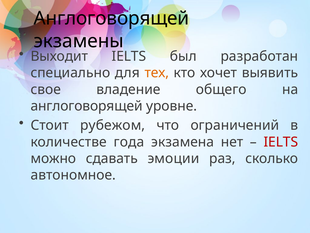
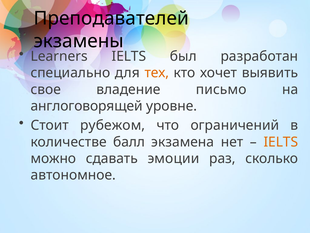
Англоговорящей: Англоговорящей -> Преподавателей (111, 18)
Выходит: Выходит -> Learners (59, 56)
общего: общего -> письмо (221, 89)
года: года -> балл (129, 142)
IELTS colour: red -> orange (281, 142)
